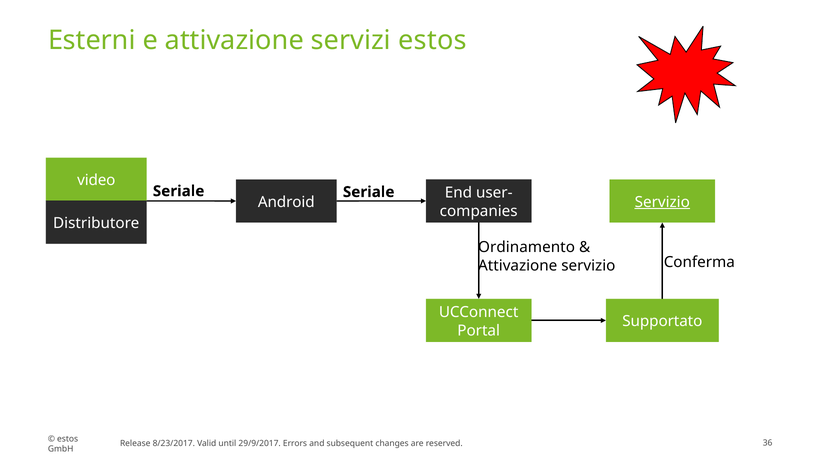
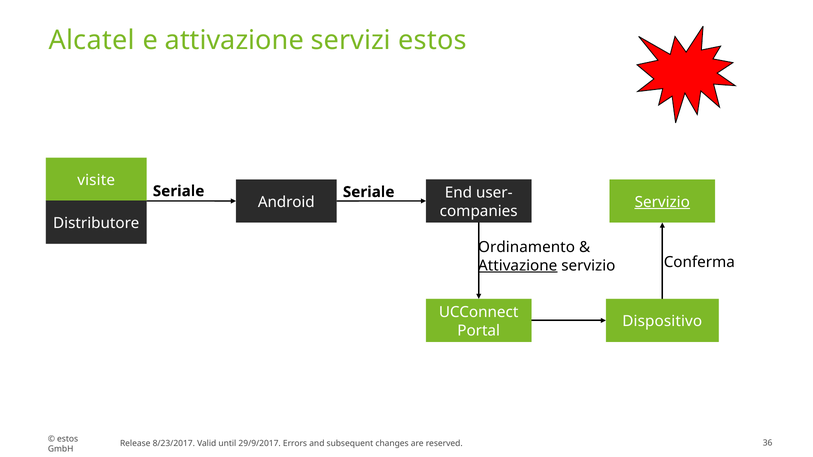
Esterni: Esterni -> Alcatel (92, 41)
video: video -> visite (96, 180)
Attivazione underline: none -> present (518, 266)
Supportato: Supportato -> Dispositivo (662, 322)
